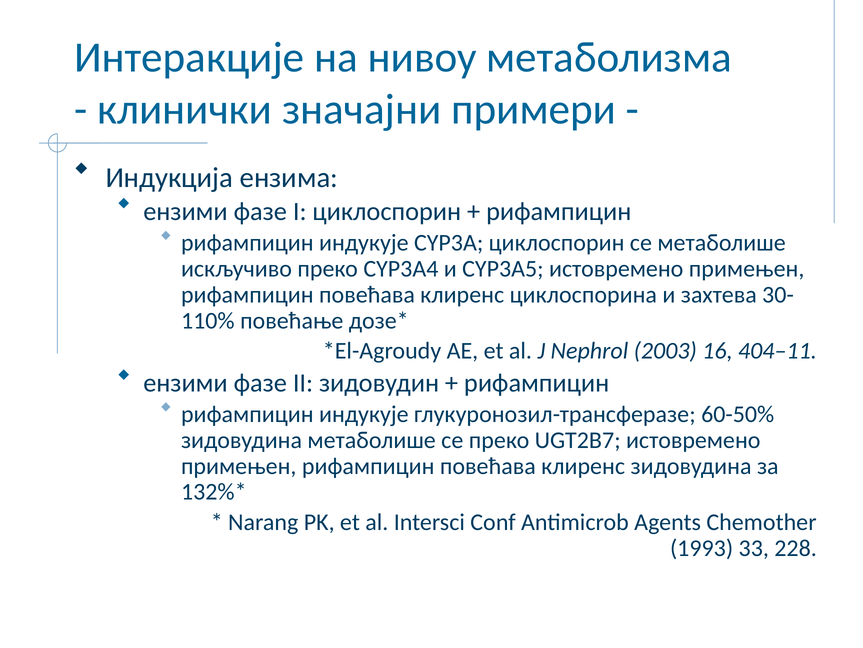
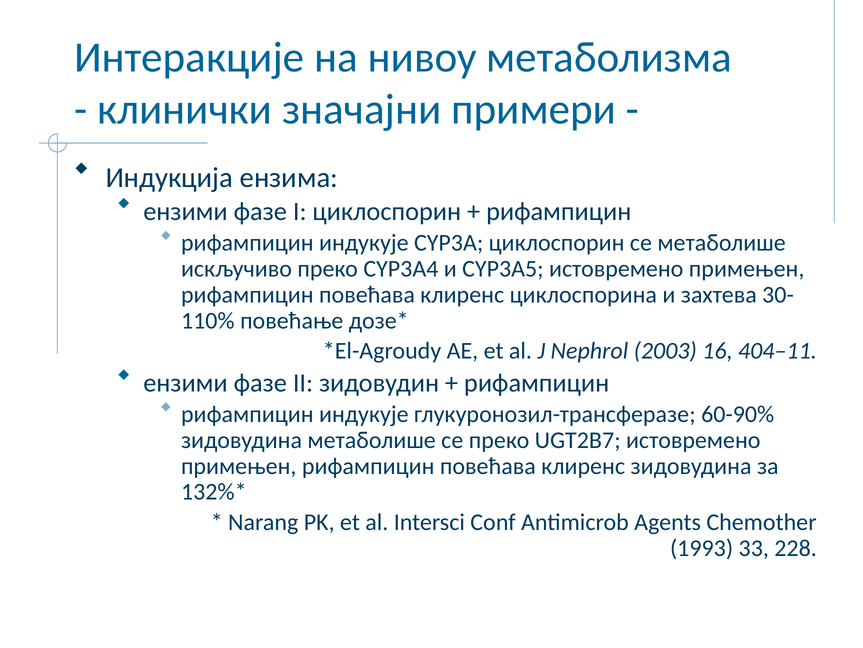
60-50%: 60-50% -> 60-90% (738, 414)
